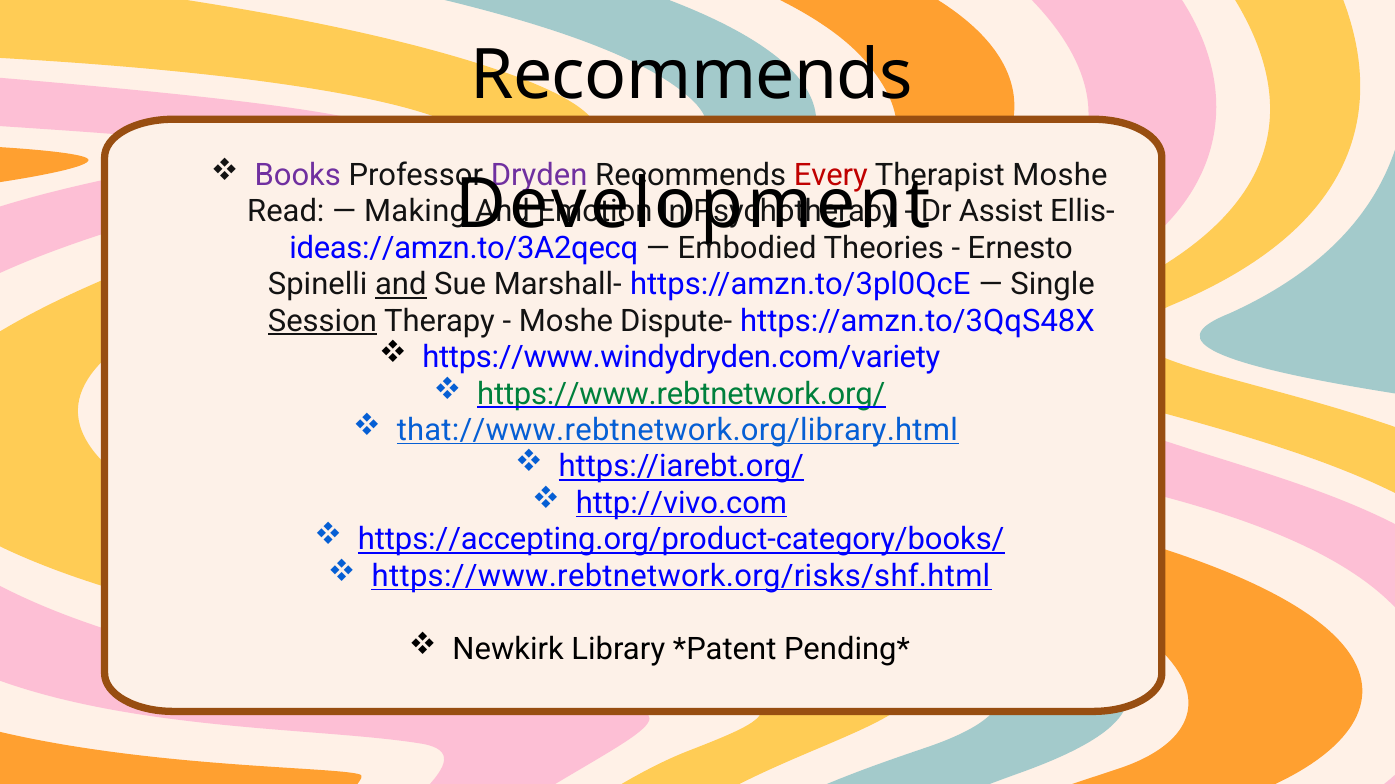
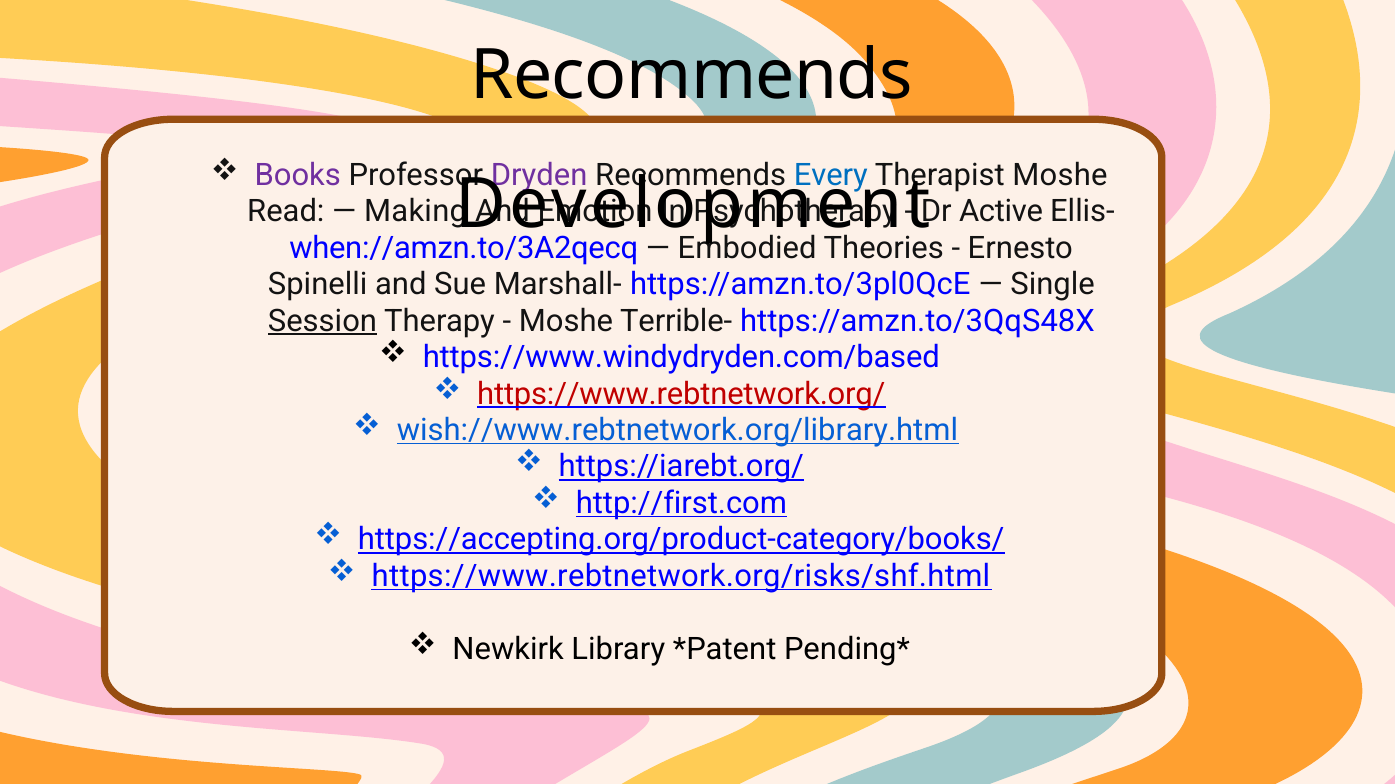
Every colour: red -> blue (831, 175)
Assist: Assist -> Active (1001, 212)
ideas://amzn.to/3A2qecq: ideas://amzn.to/3A2qecq -> when://amzn.to/3A2qecq (464, 248)
and underline: present -> none (401, 285)
Dispute-: Dispute- -> Terrible- (676, 321)
https://www.windydryden.com/variety: https://www.windydryden.com/variety -> https://www.windydryden.com/based (681, 358)
https://www.rebtnetwork.org/ colour: green -> red (681, 394)
that://www.rebtnetwork.org/library.html: that://www.rebtnetwork.org/library.html -> wish://www.rebtnetwork.org/library.html (677, 431)
http://vivo.com: http://vivo.com -> http://first.com (681, 504)
